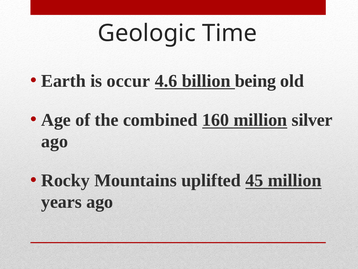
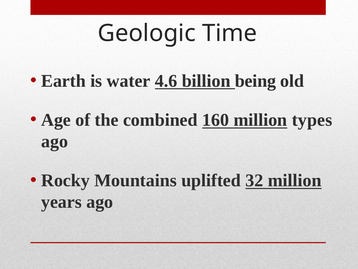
occur: occur -> water (129, 81)
silver: silver -> types (312, 120)
45: 45 -> 32 (254, 180)
